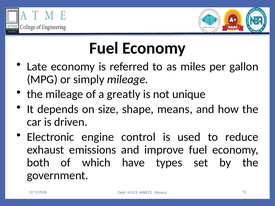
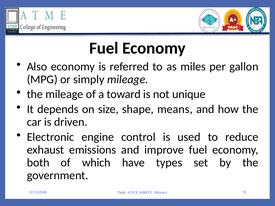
Late: Late -> Also (37, 67)
greatly: greatly -> toward (124, 94)
